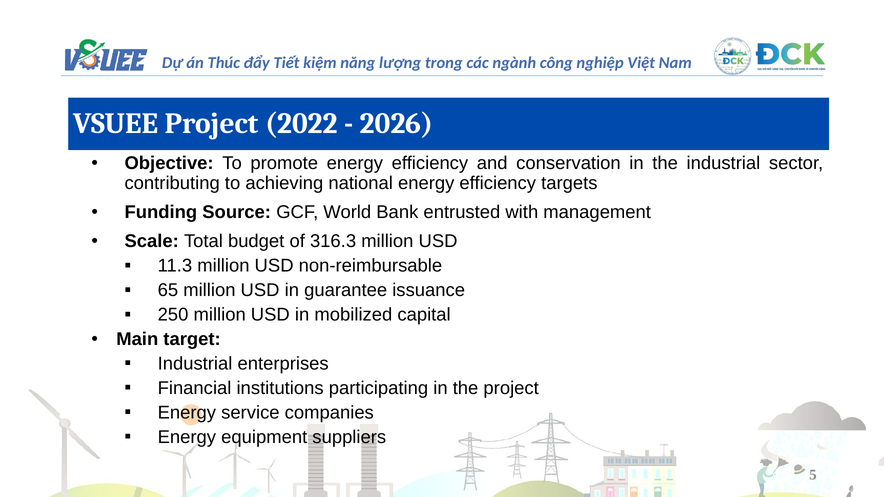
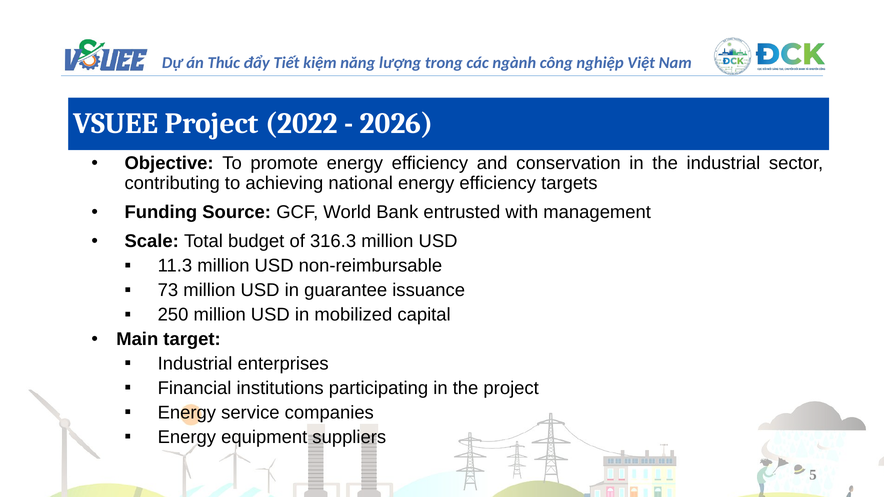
65: 65 -> 73 (168, 290)
